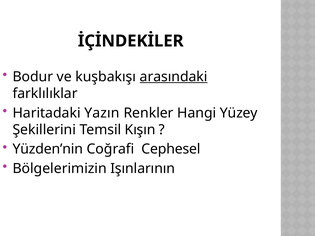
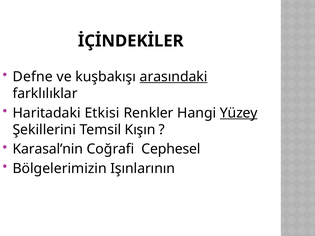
Bodur: Bodur -> Defne (33, 77)
Yazın: Yazın -> Etkisi (102, 113)
Yüzey underline: none -> present (239, 113)
Yüzden’nin: Yüzden’nin -> Karasal’nin (48, 149)
